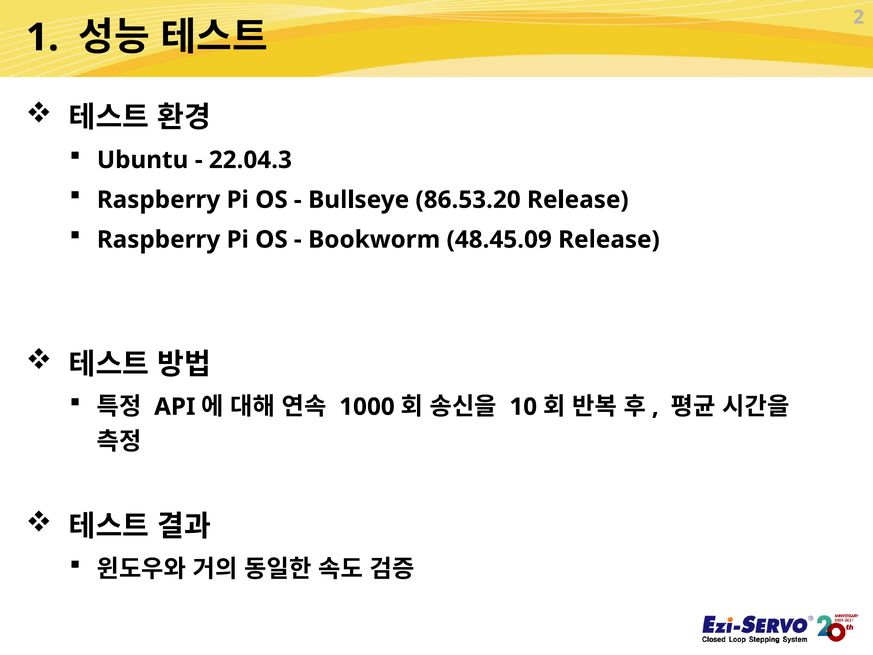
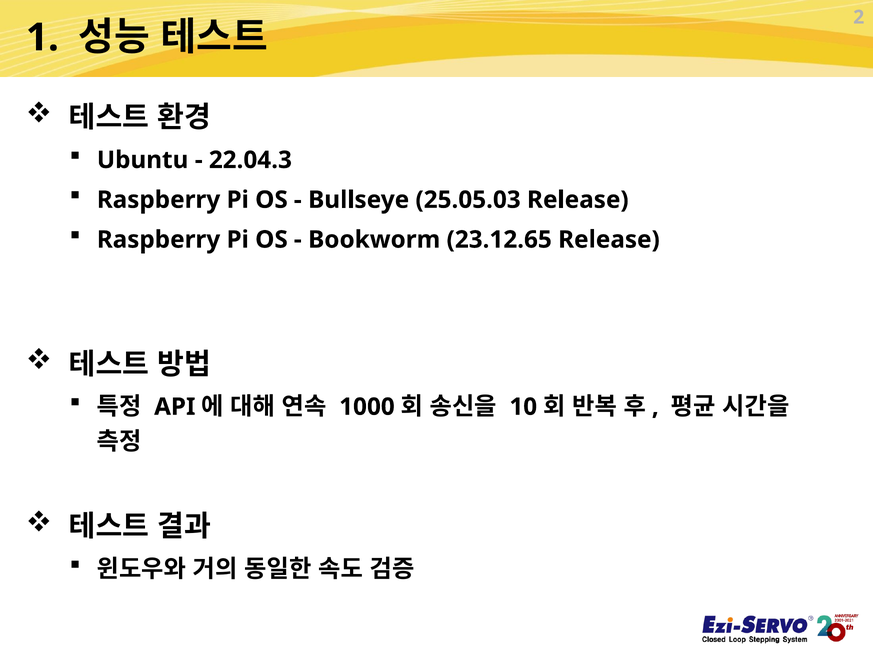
86.53.20: 86.53.20 -> 25.05.03 (468, 200)
48.45.09: 48.45.09 -> 23.12.65 (499, 240)
